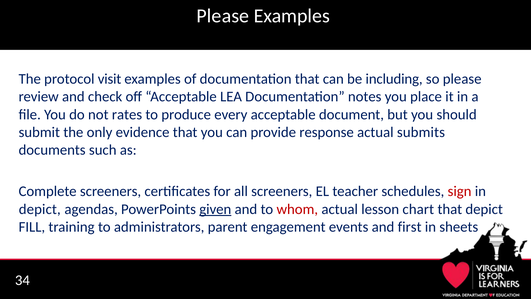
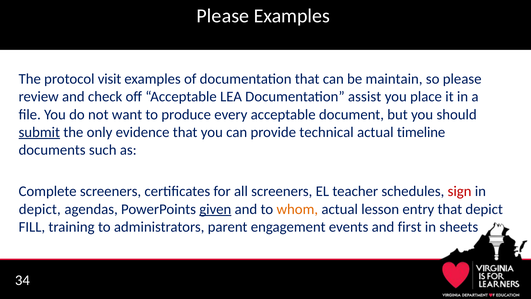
including: including -> maintain (394, 79)
notes: notes -> assist (365, 97)
rates: rates -> want (127, 114)
submit underline: none -> present (39, 132)
response: response -> technical (327, 132)
submits: submits -> timeline (421, 132)
whom colour: red -> orange (297, 209)
chart: chart -> entry (418, 209)
